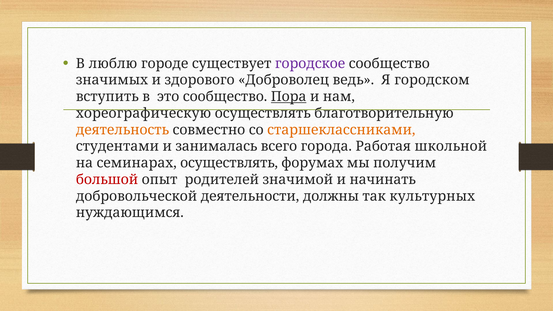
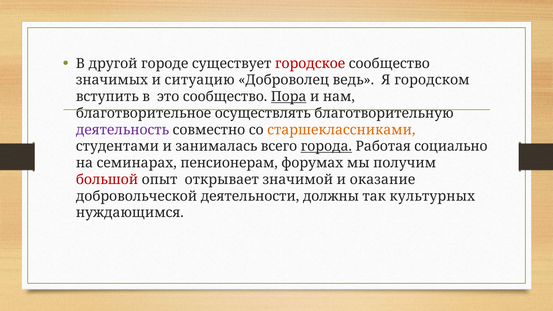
люблю: люблю -> другой (113, 63)
городское colour: purple -> red (310, 63)
здорового: здорового -> ситуацию (200, 80)
хореографическую: хореографическую -> благотворительное (144, 113)
деятельность colour: orange -> purple (122, 130)
города underline: none -> present (326, 146)
школьной: школьной -> социально (451, 146)
семинарах осуществлять: осуществлять -> пенсионерам (229, 163)
родителей: родителей -> открывает (222, 180)
начинать: начинать -> оказание (383, 180)
